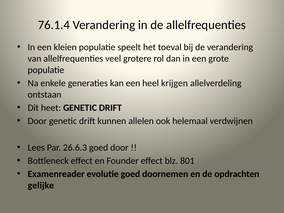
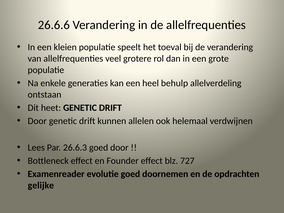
76.1.4: 76.1.4 -> 26.6.6 (54, 25)
krijgen: krijgen -> behulp (175, 83)
801: 801 -> 727 (187, 161)
